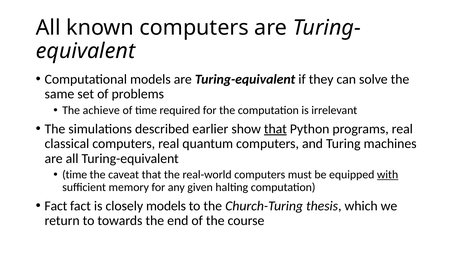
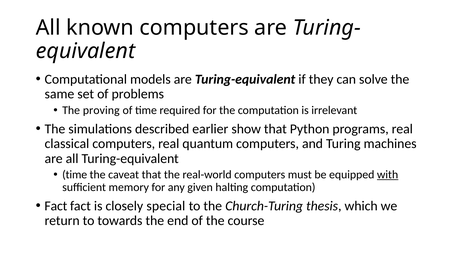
achieve: achieve -> proving (101, 110)
that underline: present -> none (275, 129)
closely models: models -> special (166, 206)
